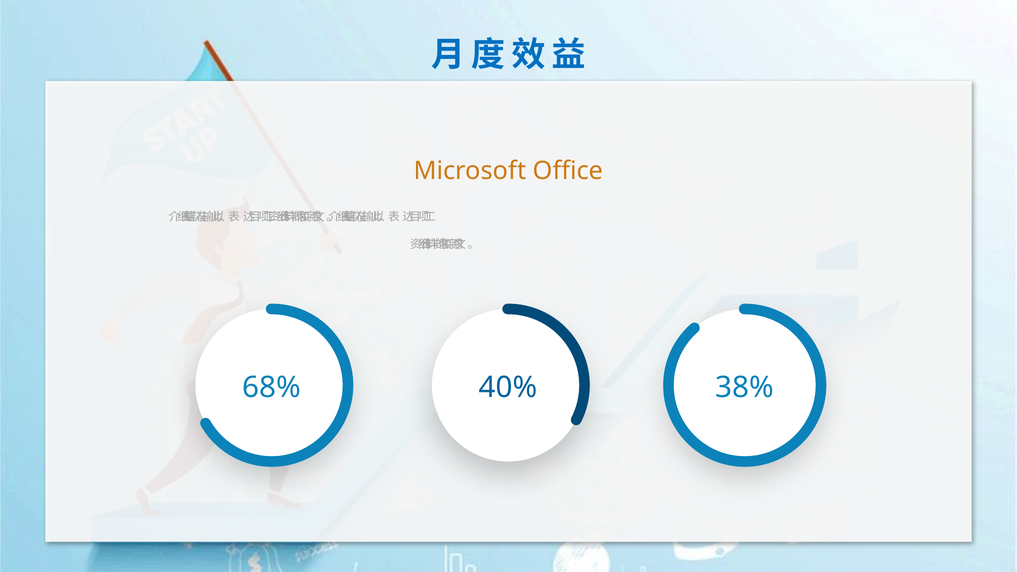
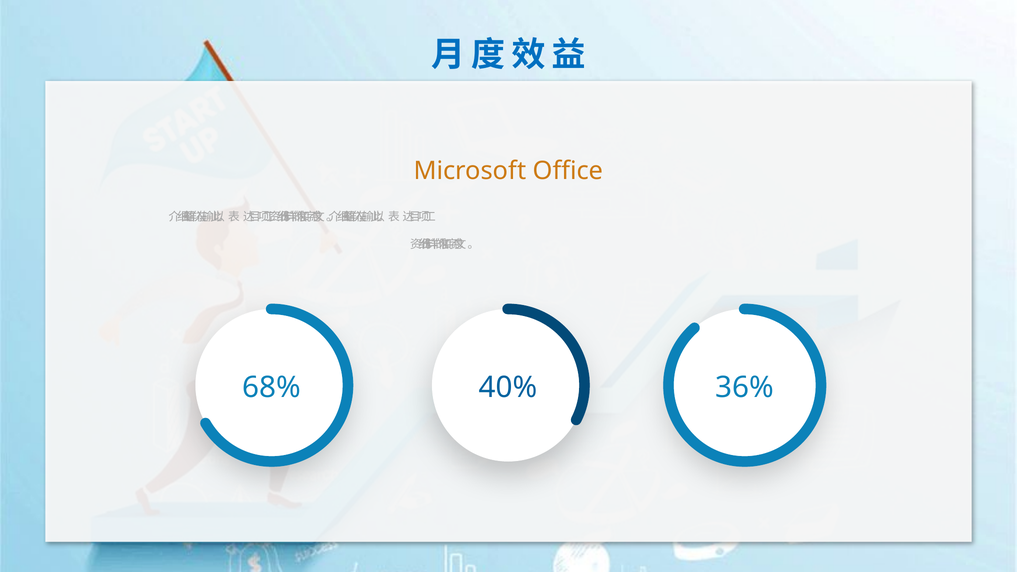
38%: 38% -> 36% (745, 387)
